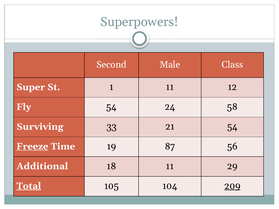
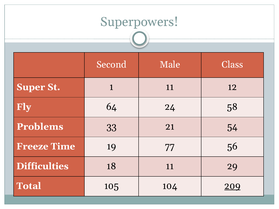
Fly 54: 54 -> 64 (112, 107)
Surviving: Surviving -> Problems (40, 127)
Freeze underline: present -> none (32, 147)
87: 87 -> 77 (170, 147)
Additional: Additional -> Difficulties (42, 166)
Total underline: present -> none (29, 186)
